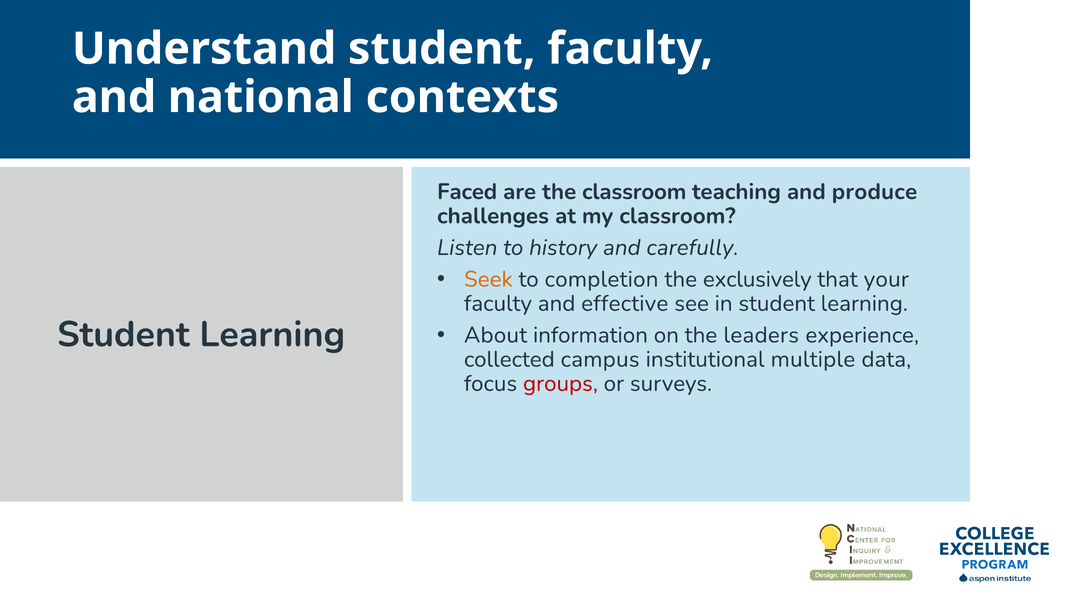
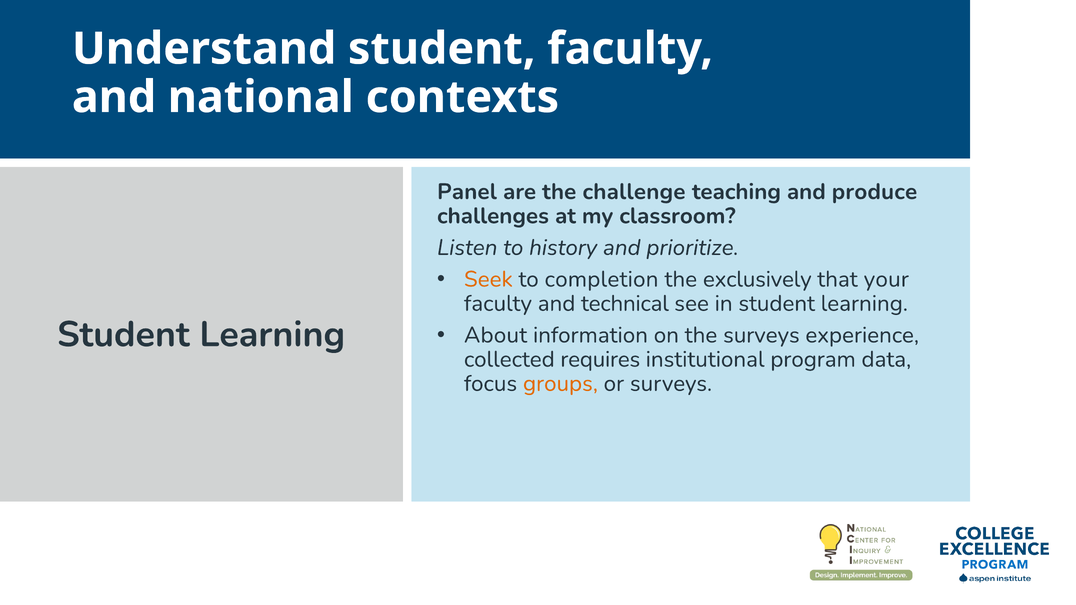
Faced: Faced -> Panel (467, 192)
the classroom: classroom -> challenge (634, 192)
carefully: carefully -> prioritize (693, 248)
effective: effective -> technical (625, 304)
the leaders: leaders -> surveys (761, 335)
campus: campus -> requires (600, 359)
multiple: multiple -> program (813, 359)
groups colour: red -> orange (560, 384)
